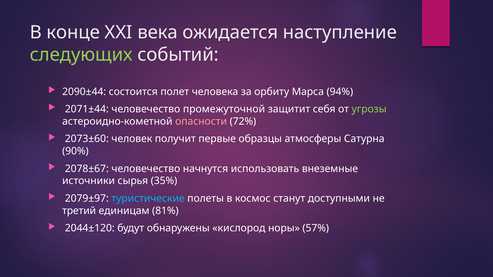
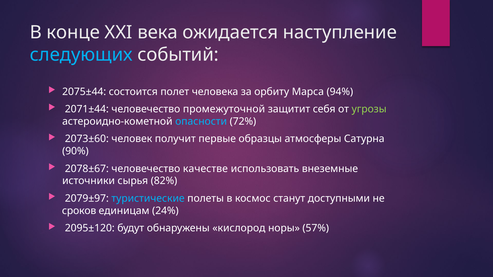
следующих colour: light green -> light blue (81, 55)
2090±44: 2090±44 -> 2075±44 (84, 92)
опасности colour: pink -> light blue (201, 122)
начнутся: начнутся -> качестве (205, 169)
35%: 35% -> 82% (164, 181)
третий: третий -> сроков (79, 211)
81%: 81% -> 24% (165, 211)
2044±120: 2044±120 -> 2095±120 (90, 228)
